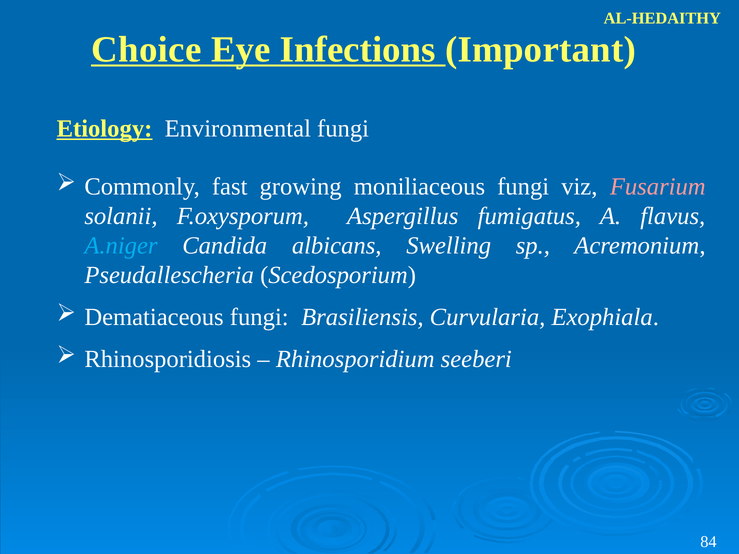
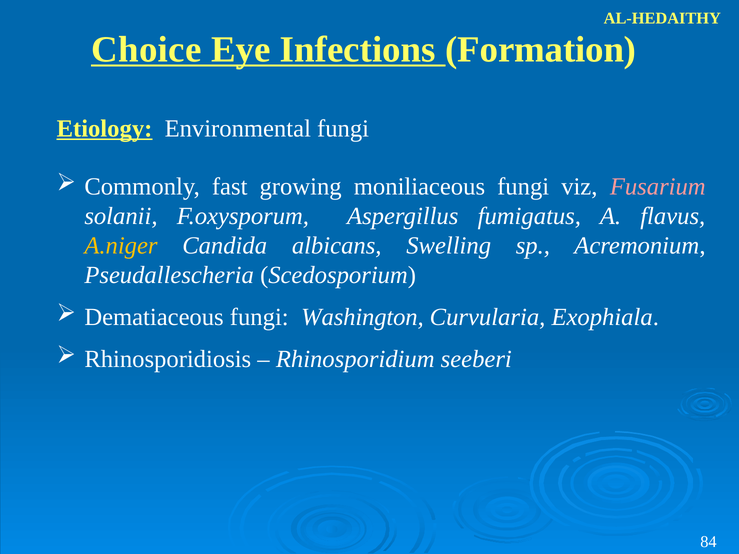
Important: Important -> Formation (541, 49)
A.niger colour: light blue -> yellow (121, 246)
Brasiliensis: Brasiliensis -> Washington (362, 317)
